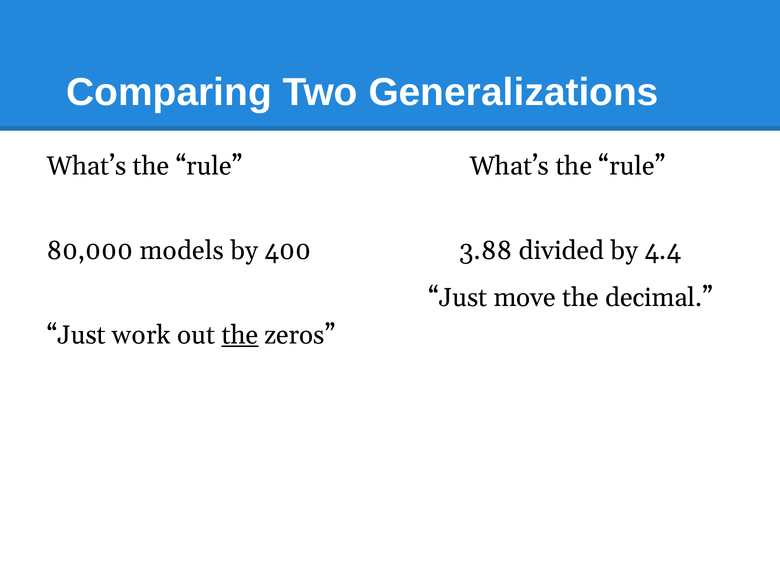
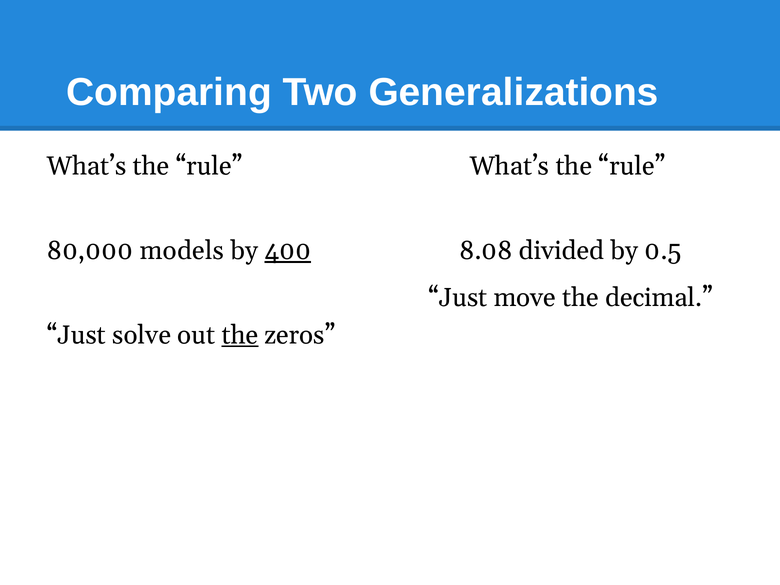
400 underline: none -> present (288, 251)
3.88: 3.88 -> 8.08 (486, 251)
4.4: 4.4 -> 0.5 (663, 251)
work: work -> solve (142, 335)
